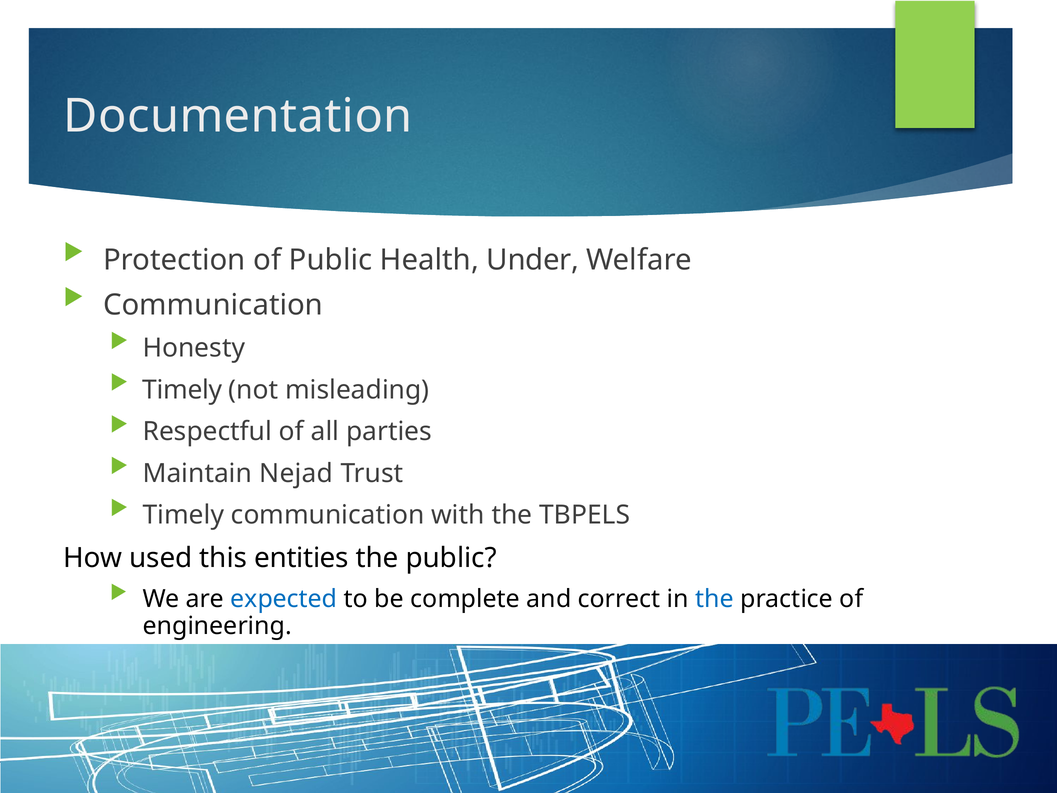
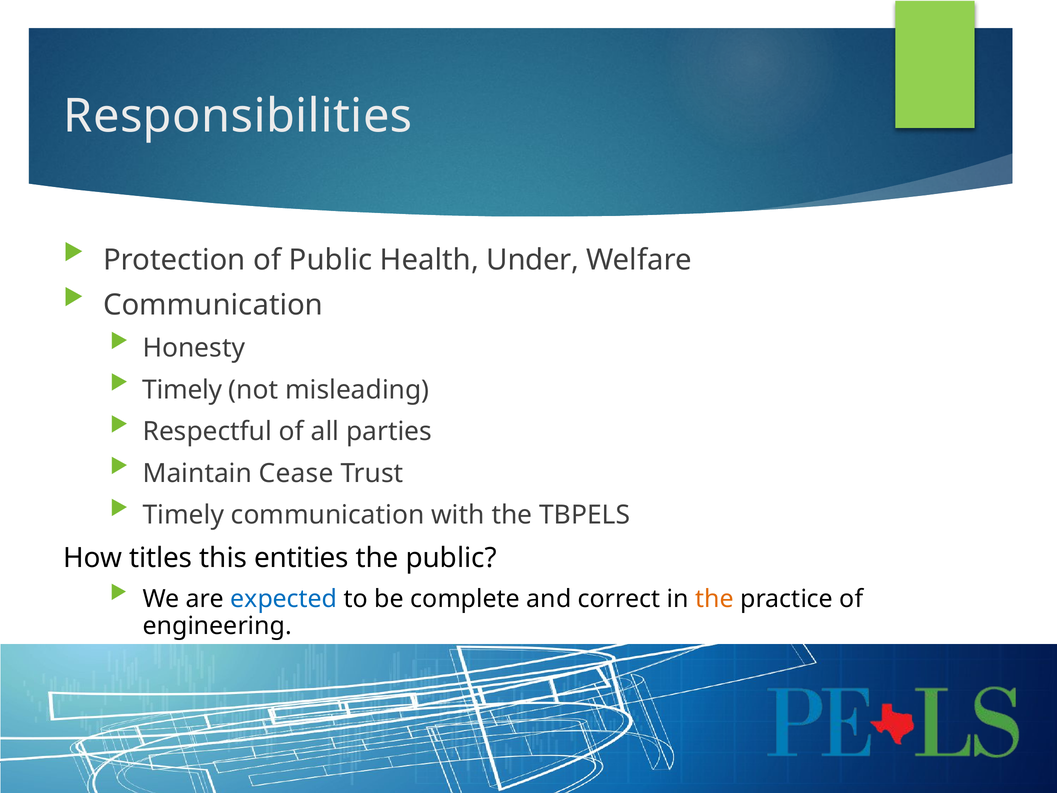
Documentation: Documentation -> Responsibilities (238, 116)
Nejad: Nejad -> Cease (296, 473)
used: used -> titles (161, 558)
the colour: blue -> orange (714, 599)
